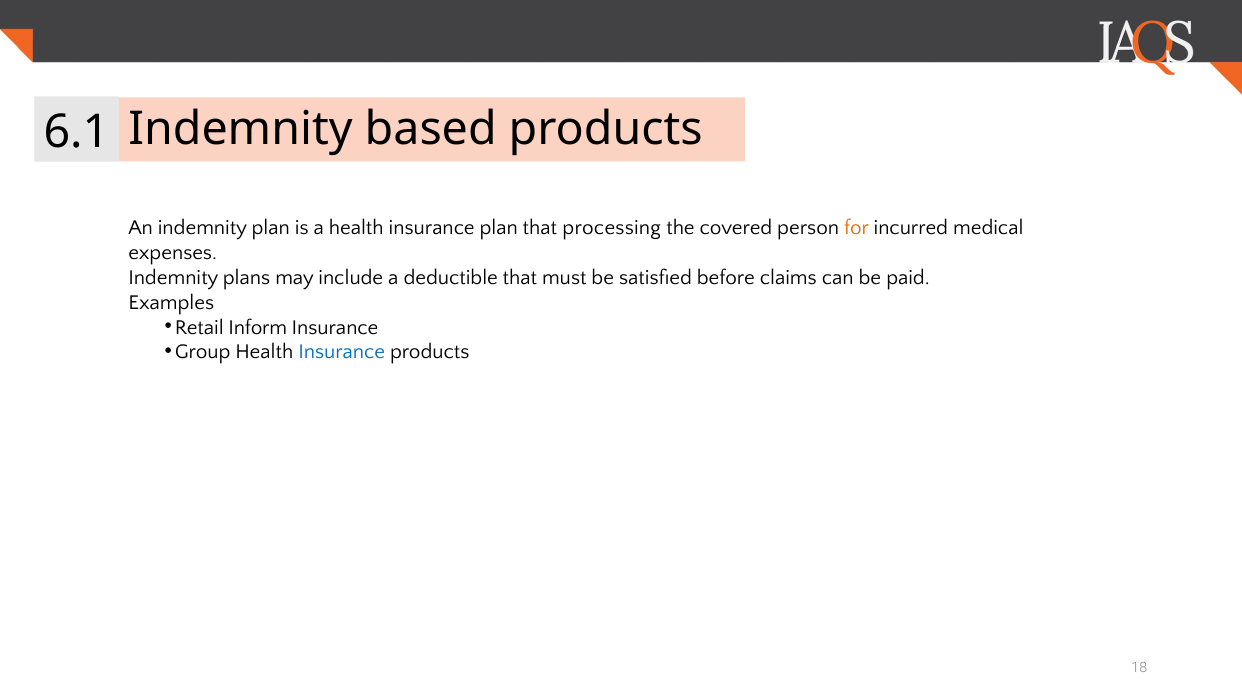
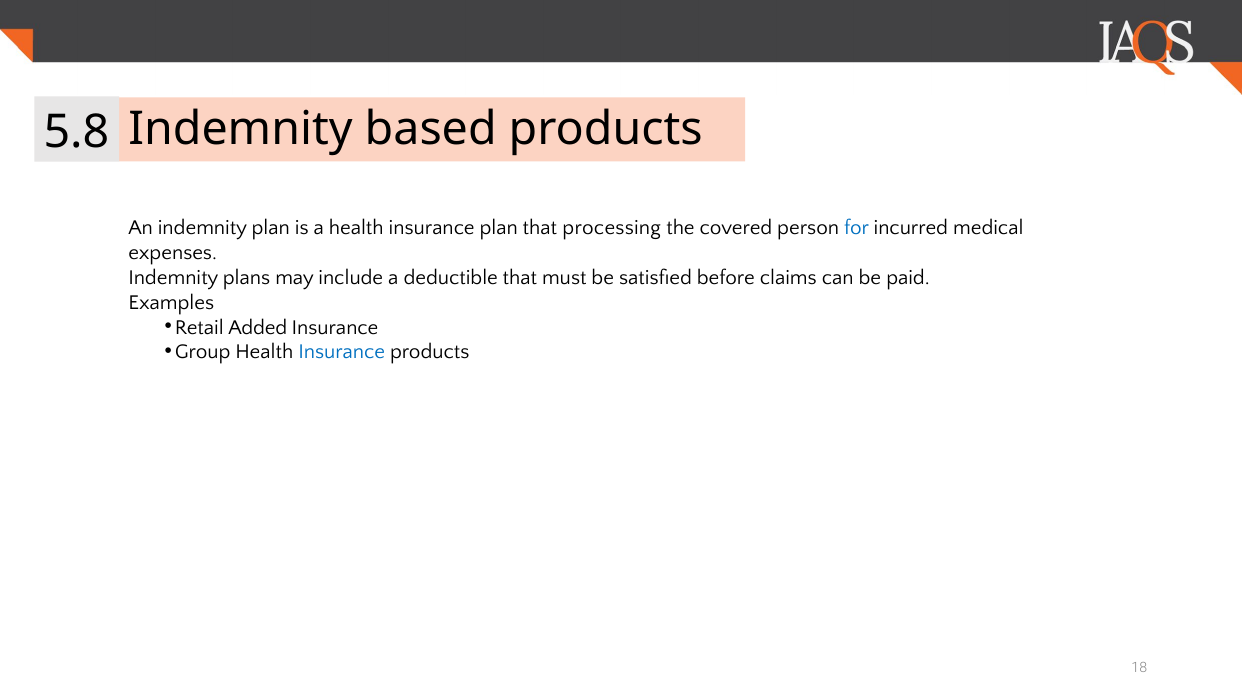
6.1: 6.1 -> 5.8 (76, 132)
for colour: orange -> blue (857, 228)
Inform: Inform -> Added (258, 327)
